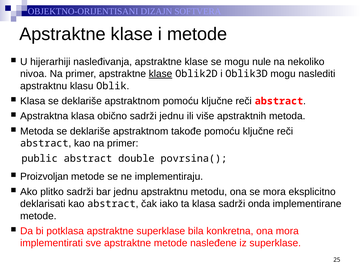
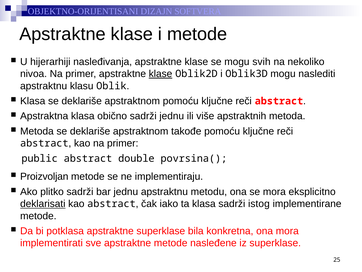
nule: nule -> svih (261, 62)
deklarisati underline: none -> present (43, 203)
onda: onda -> istog (259, 203)
